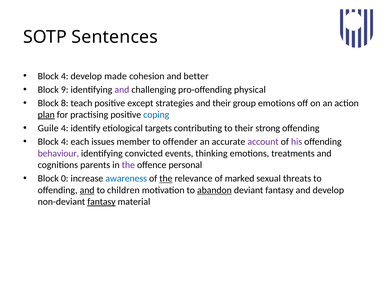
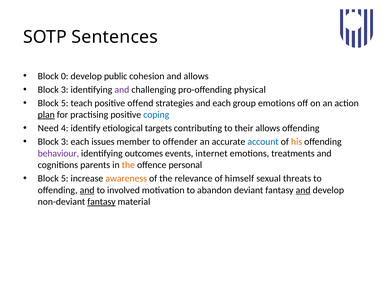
4: 4 -> 0 (65, 76)
made: made -> public (116, 76)
and better: better -> allows (196, 76)
9: 9 -> 3 (65, 90)
8: 8 -> 5 (65, 103)
except: except -> offend (140, 103)
and their: their -> each (222, 103)
Guile: Guile -> Need (48, 128)
their strong: strong -> allows (268, 128)
4: 4 -> 3 (65, 142)
account colour: purple -> blue (263, 142)
his colour: purple -> orange (297, 142)
convicted: convicted -> outcomes (144, 154)
thinking: thinking -> internet (212, 154)
the colour: purple -> orange (128, 165)
0: 0 -> 5 (65, 179)
awareness colour: blue -> orange (126, 179)
the underline: present -> none (166, 179)
marked: marked -> himself (239, 179)
children: children -> involved (123, 190)
abandon underline: present -> none (214, 190)
and underline: none -> present (303, 190)
